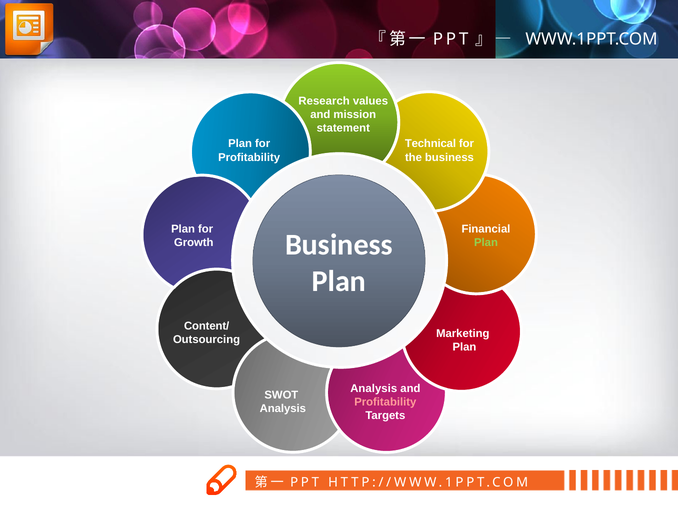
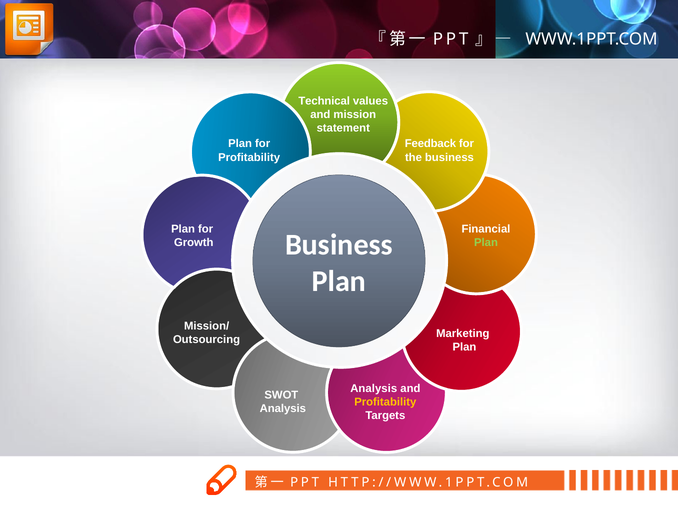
Research: Research -> Technical (324, 101)
Technical: Technical -> Feedback (430, 144)
Content/: Content/ -> Mission/ (207, 326)
Profitability colour: pink -> yellow (385, 402)
